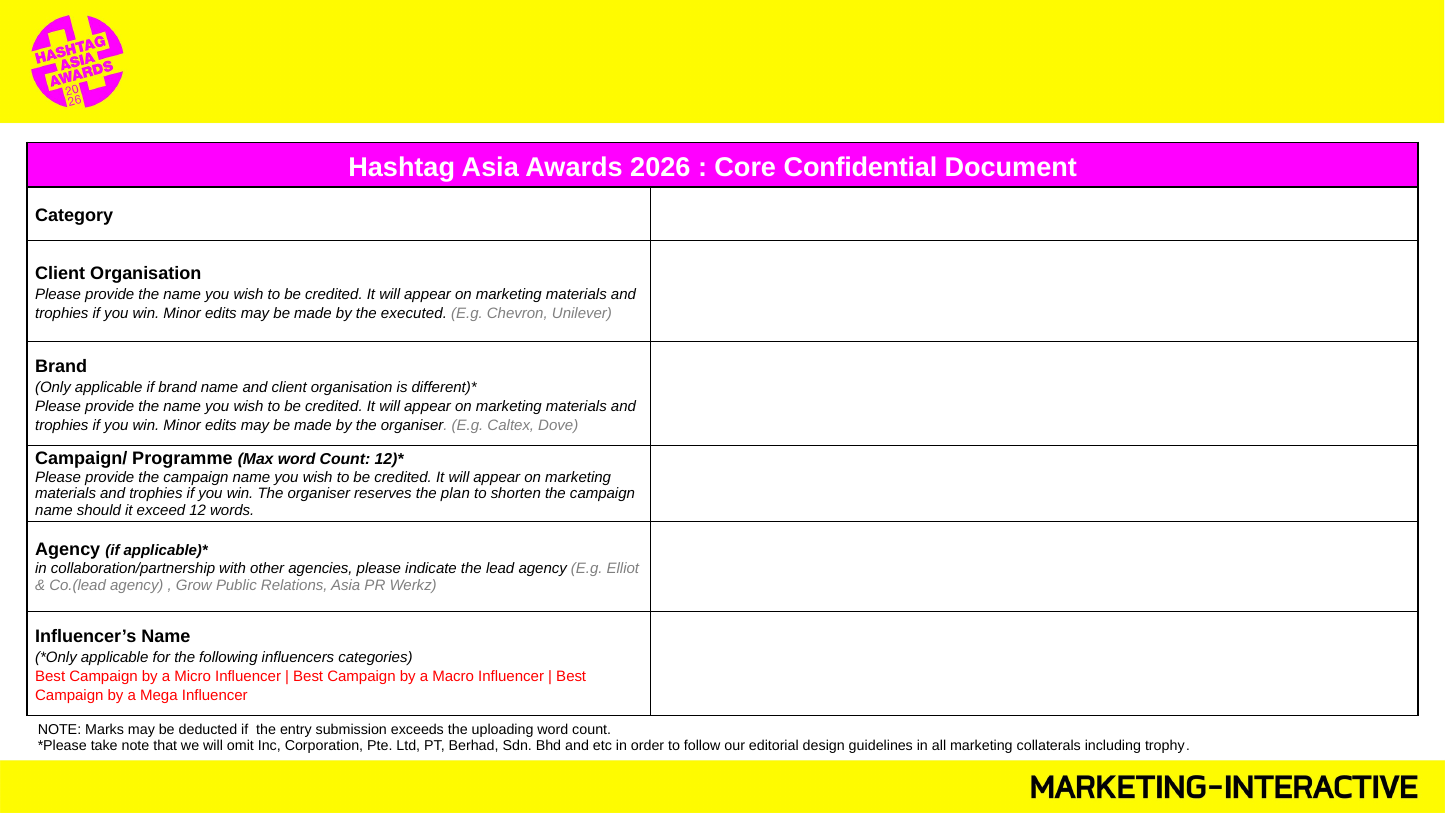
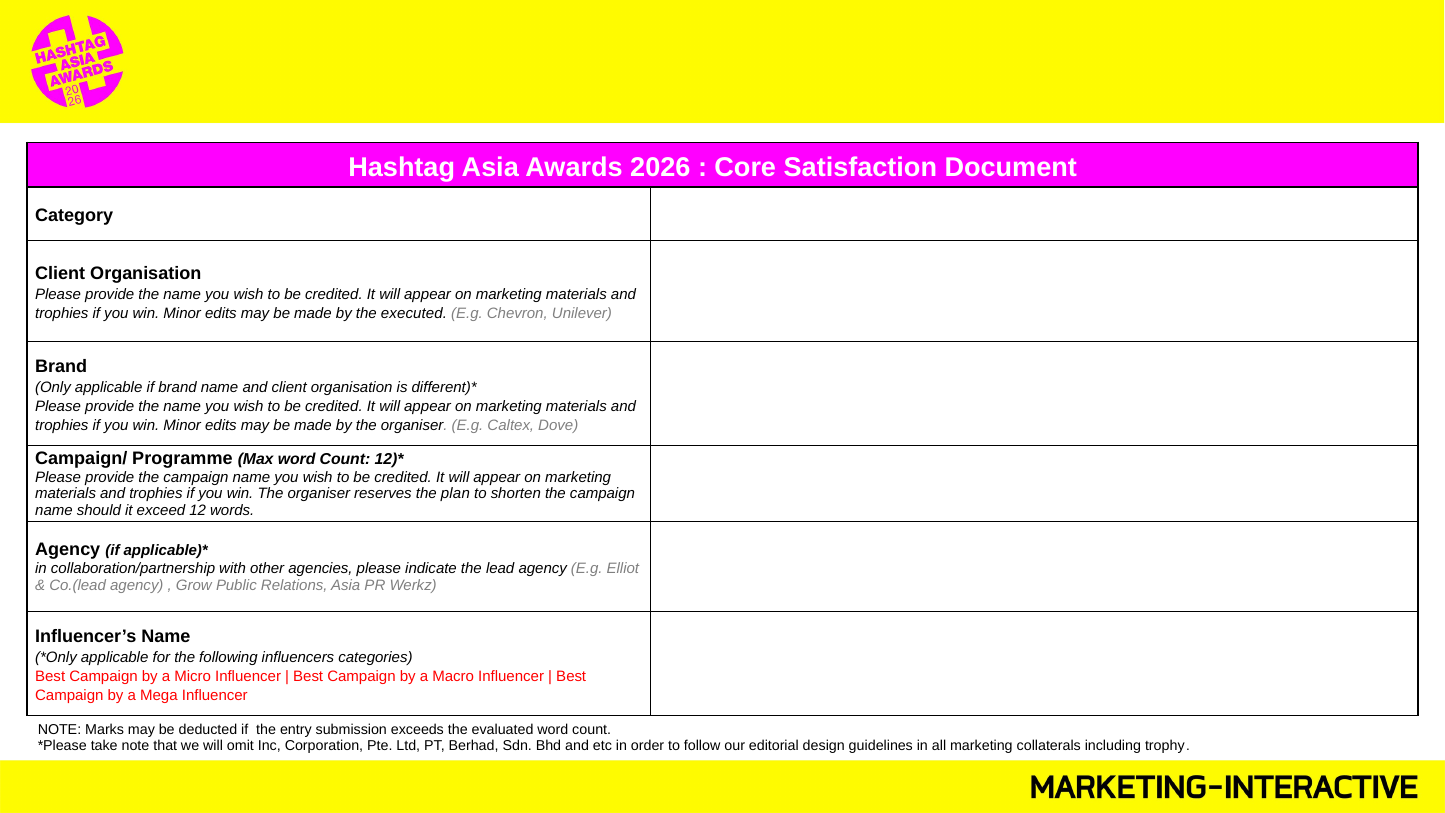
Confidential: Confidential -> Satisfaction (860, 167)
uploading: uploading -> evaluated (503, 729)
